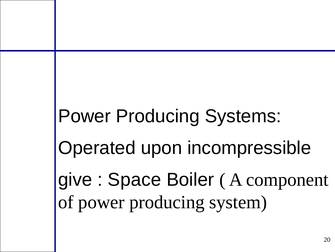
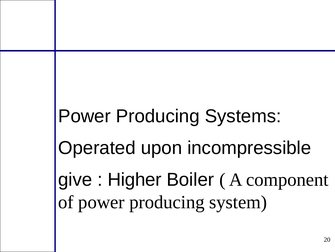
Space: Space -> Higher (135, 179)
